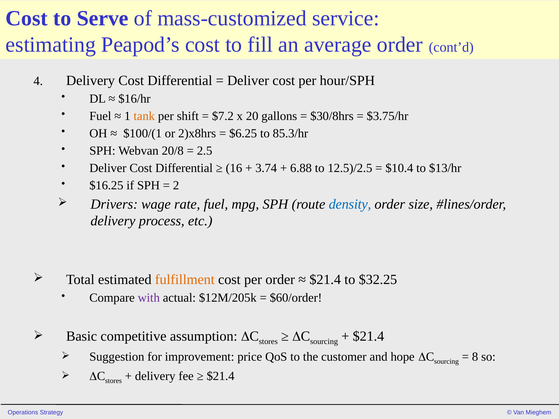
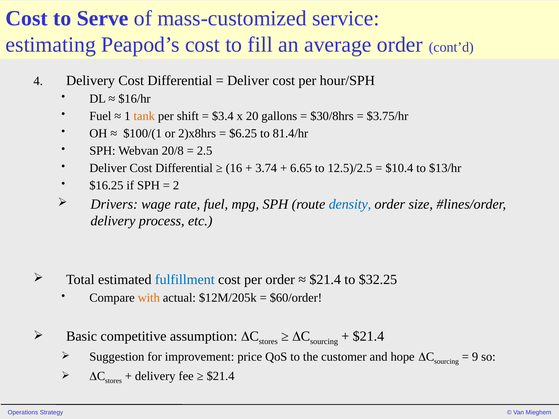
$7.2: $7.2 -> $3.4 (223, 116)
85.3/hr: 85.3/hr -> 81.4/hr (290, 133)
6.88: 6.88 -> 6.65 (301, 168)
fulfillment colour: orange -> blue (185, 280)
with colour: purple -> orange (149, 298)
8: 8 -> 9 (475, 357)
